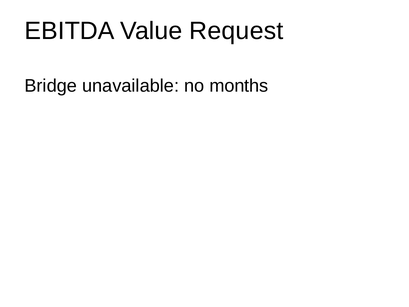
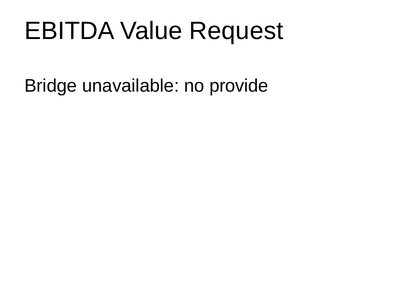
months: months -> provide (239, 86)
